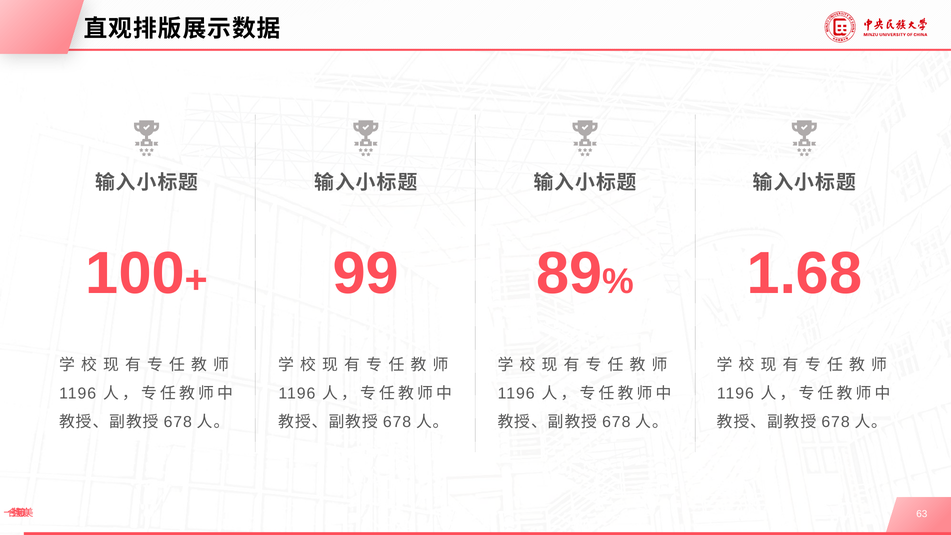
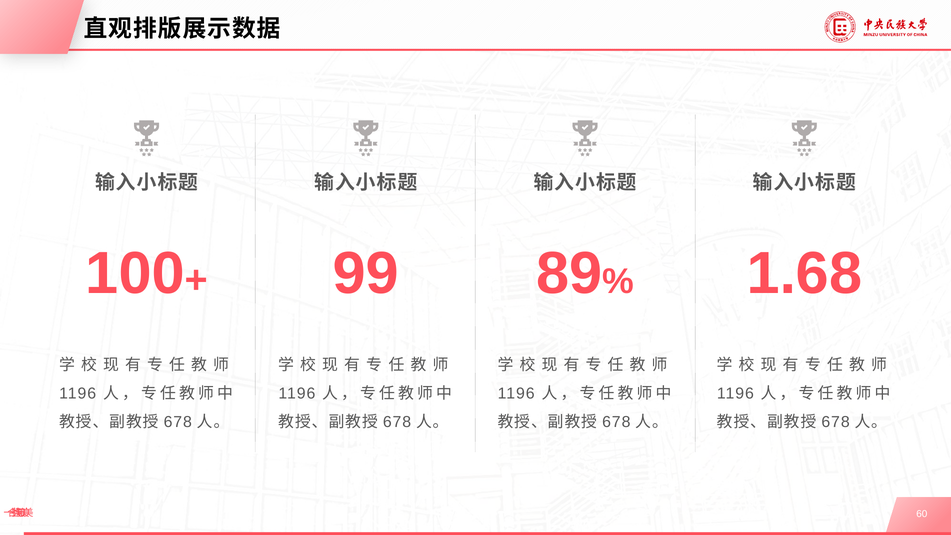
63: 63 -> 60 (922, 514)
